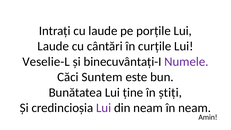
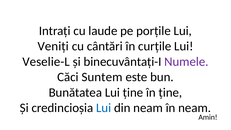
Laude: Laude -> Veniți (53, 46)
în știți: știți -> ține (170, 92)
Lui colour: purple -> blue (104, 108)
